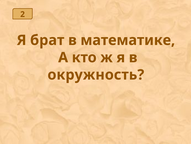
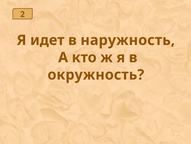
брат: брат -> идет (47, 40)
математике: математике -> наружность (128, 40)
